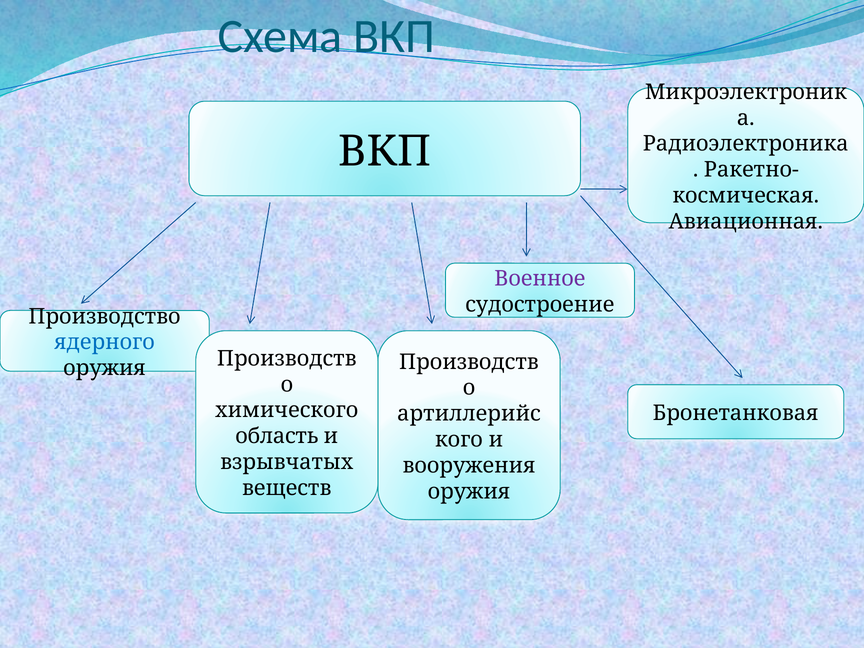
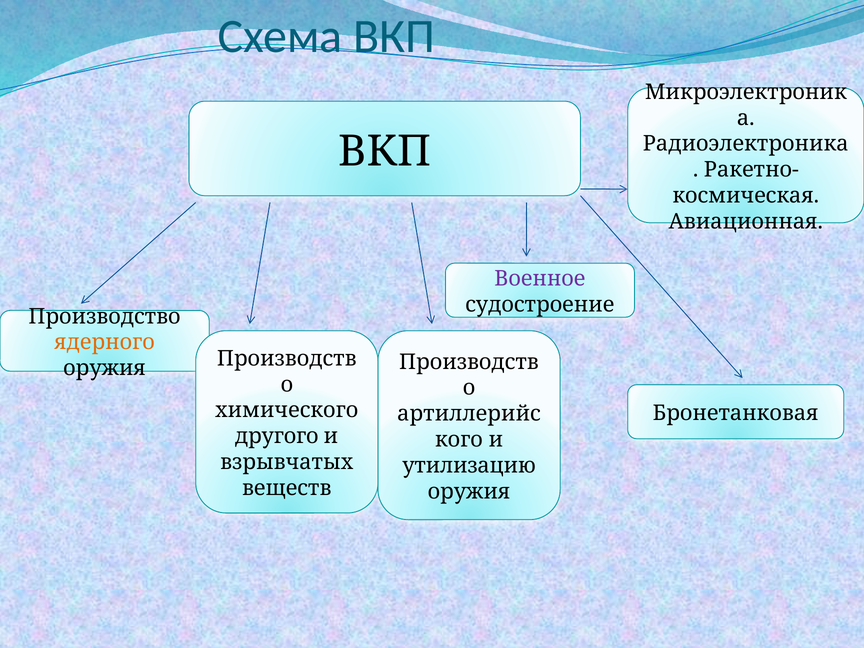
ядерного colour: blue -> orange (105, 342)
область: область -> другого (277, 436)
вооружения: вооружения -> утилизацию (469, 466)
